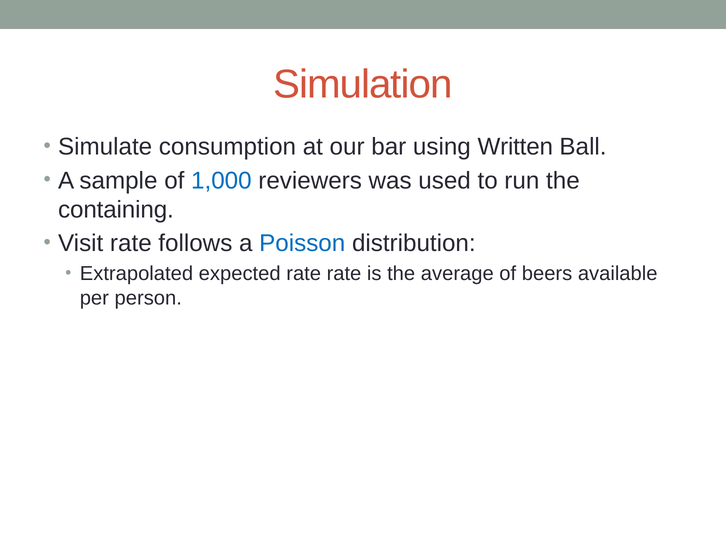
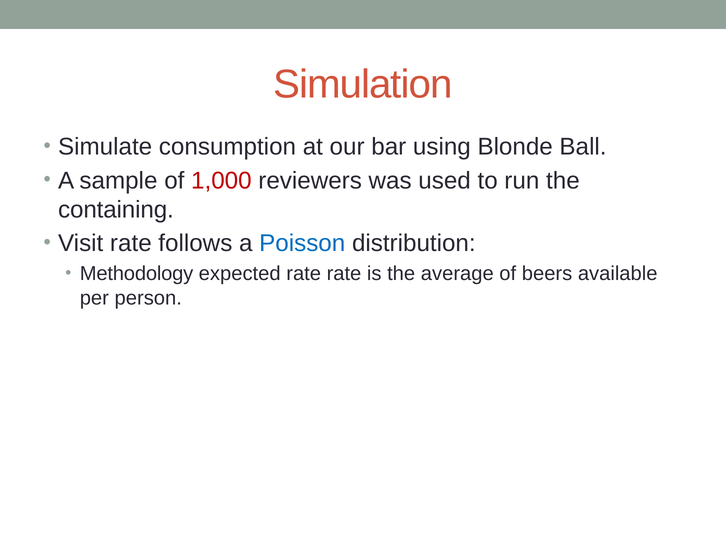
Written: Written -> Blonde (515, 147)
1,000 colour: blue -> red (221, 181)
Extrapolated: Extrapolated -> Methodology (137, 274)
